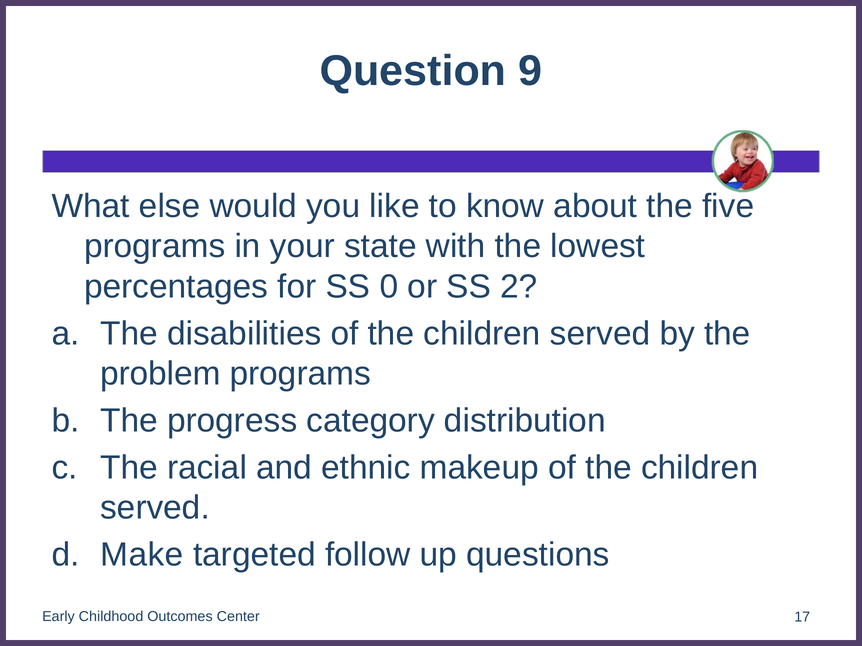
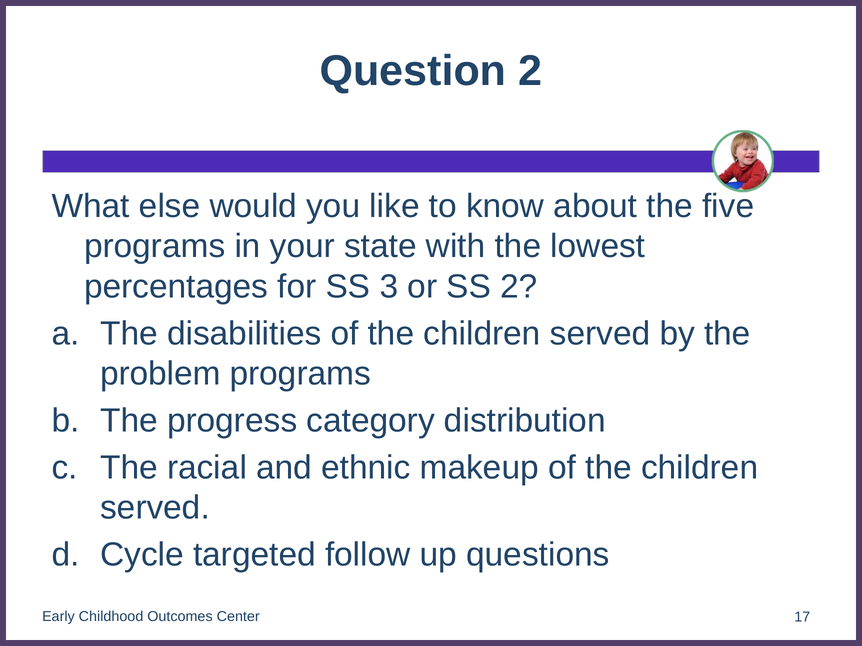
Question 9: 9 -> 2 (530, 71)
0: 0 -> 3 (389, 287)
Make: Make -> Cycle (142, 555)
